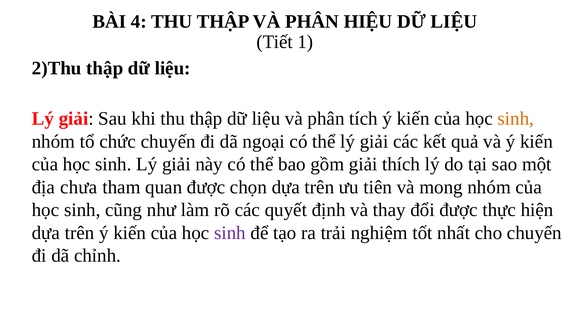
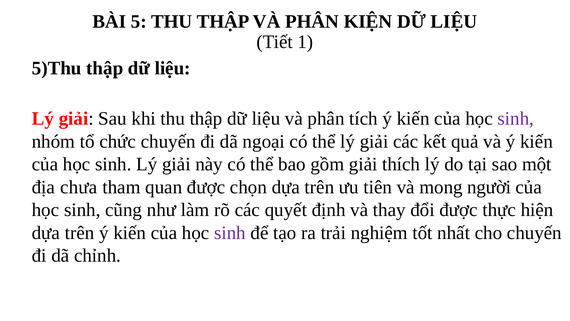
4: 4 -> 5 (139, 21)
HIỆU: HIỆU -> KIỆN (368, 21)
2)Thu: 2)Thu -> 5)Thu (57, 68)
sinh colour: orange -> purple (516, 119)
mong nhóm: nhóm -> người (489, 187)
